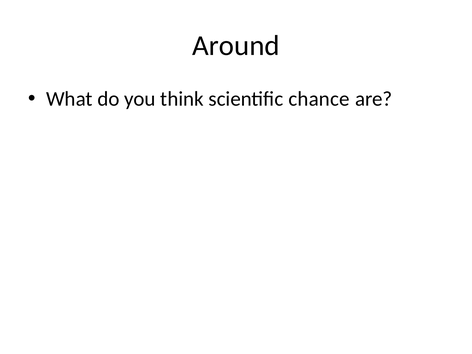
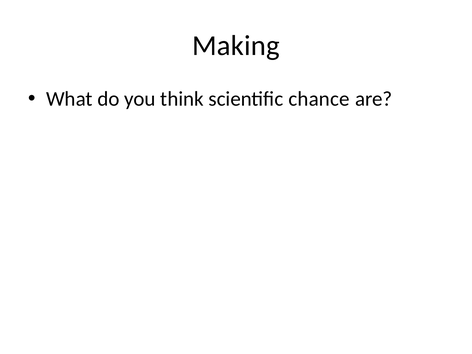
Around: Around -> Making (236, 46)
